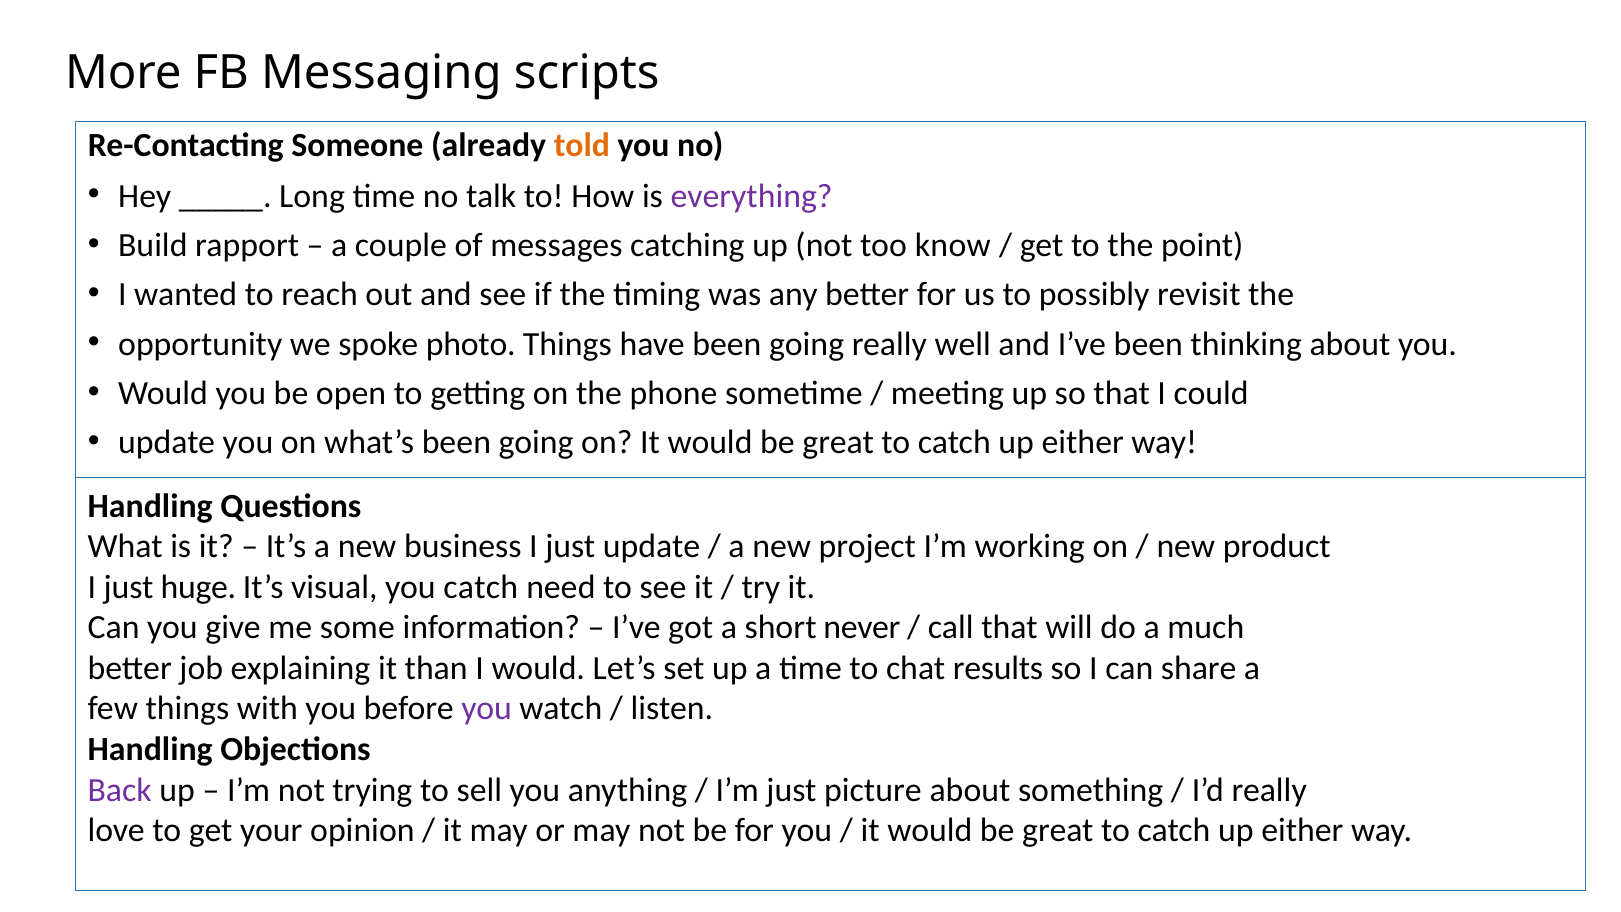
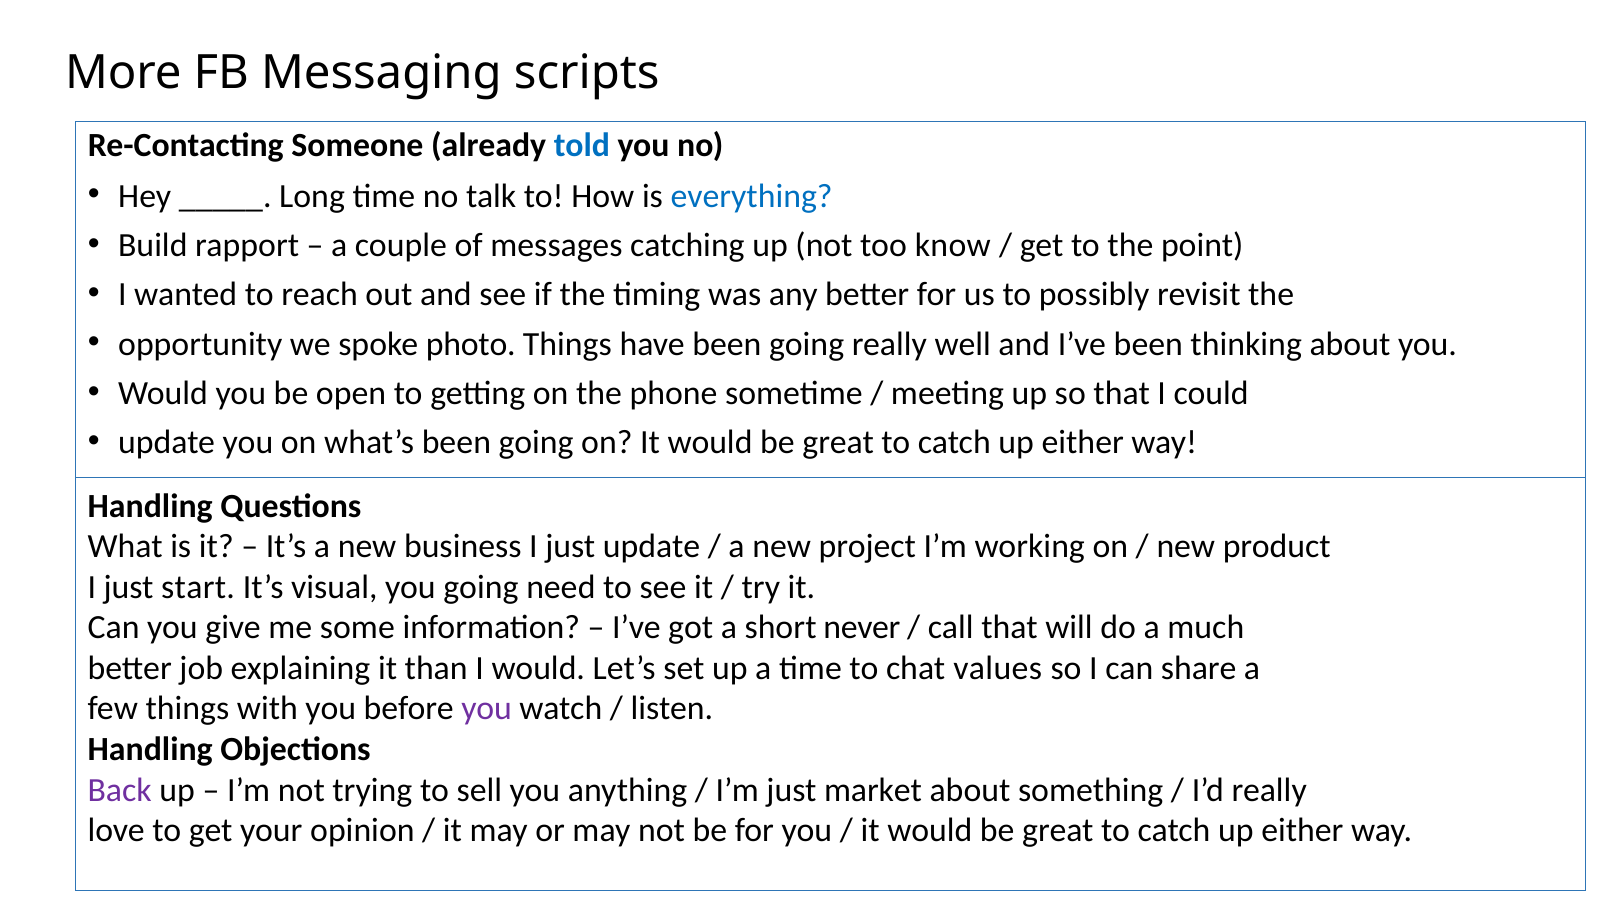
told colour: orange -> blue (582, 146)
everything colour: purple -> blue (752, 196)
huge: huge -> start (198, 587)
you catch: catch -> going (481, 587)
results: results -> values (998, 668)
picture: picture -> market (873, 790)
